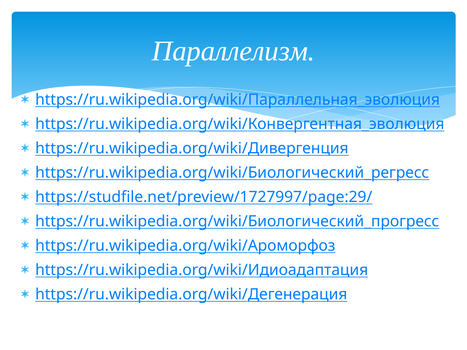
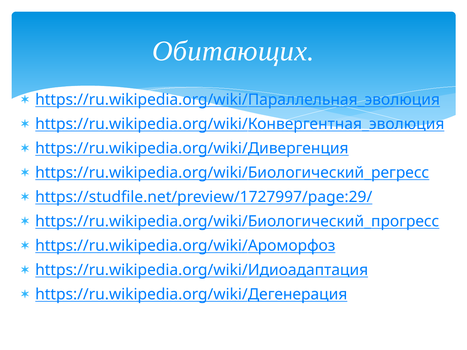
Параллелизм: Параллелизм -> Обитающих (233, 51)
